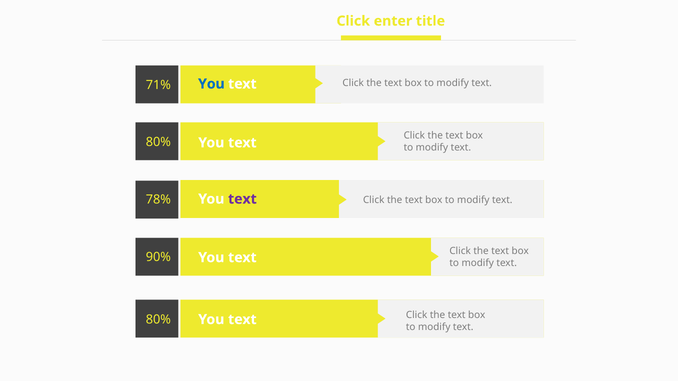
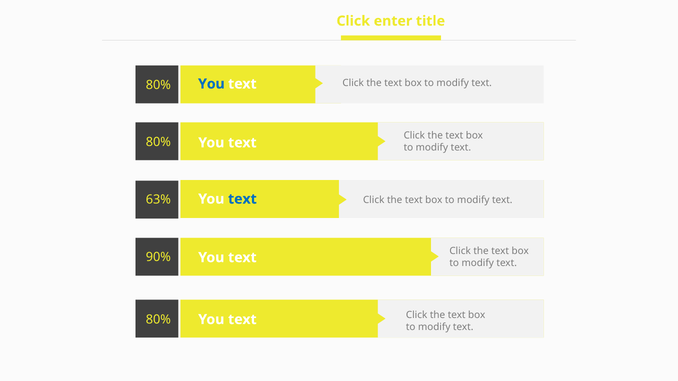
71%: 71% -> 80% (158, 85)
78%: 78% -> 63% (158, 200)
text colour: purple -> blue (242, 199)
